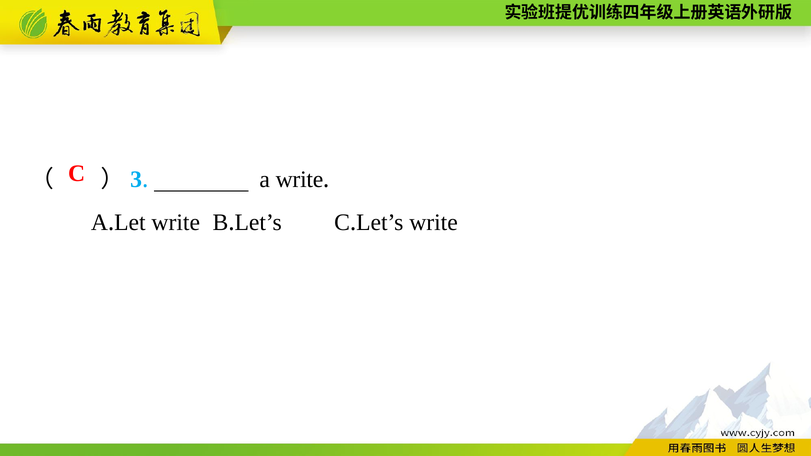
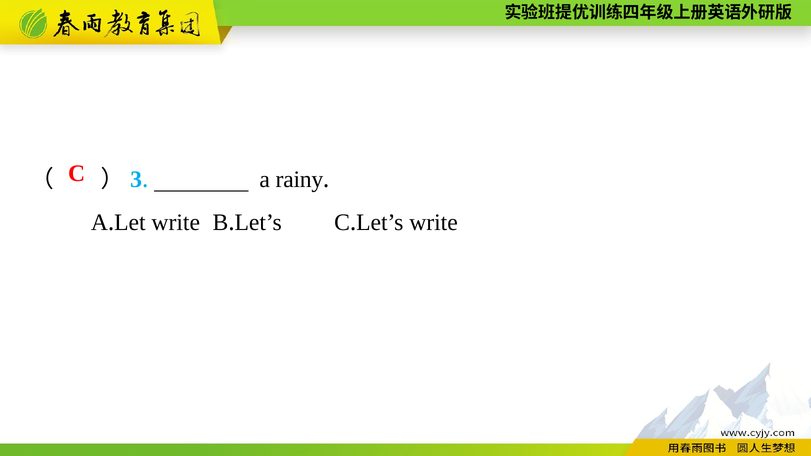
a write: write -> rainy (299, 180)
